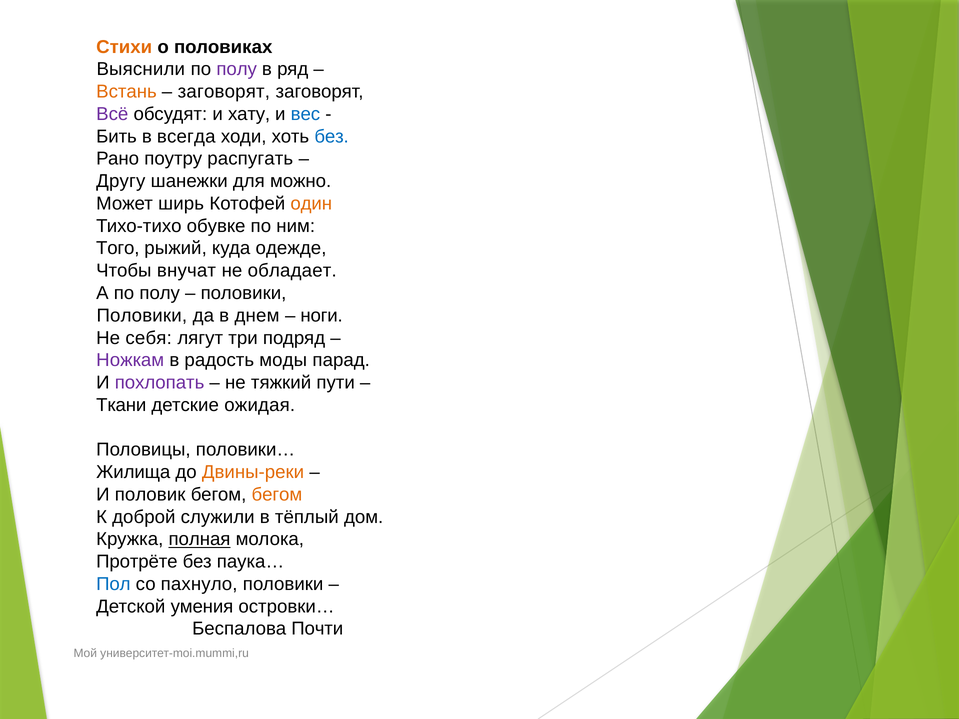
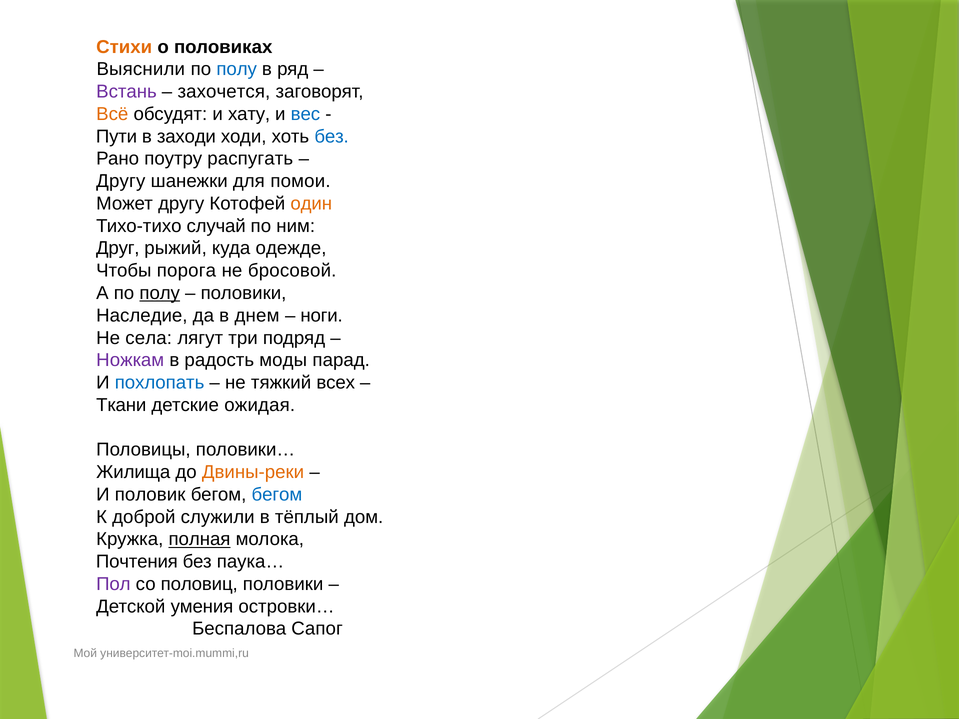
полу colour: purple -> blue (237, 69)
Встань colour: orange -> purple (126, 92)
заговорят: заговорят -> захочется (224, 92)
Всё colour: purple -> orange (112, 114)
Бить: Бить -> Пути (117, 136)
всегда: всегда -> заходи (186, 136)
можно: можно -> помои (300, 181)
Может ширь: ширь -> другу (181, 204)
обувке: обувке -> случай (216, 226)
Того: Того -> Друг (118, 248)
внучат: внучат -> порога (186, 271)
обладает: обладает -> бросовой (292, 271)
полу underline: none -> present (160, 293)
Половики: Половики -> Наследие (142, 316)
себя: себя -> села (149, 338)
похлопать colour: purple -> blue (160, 383)
пути: пути -> всех (336, 383)
бегом colour: orange -> blue (277, 495)
Протрёте: Протрёте -> Почтения (137, 562)
Пол colour: blue -> purple (113, 584)
пахнуло: пахнуло -> половиц (199, 584)
Почти: Почти -> Сапог (317, 629)
